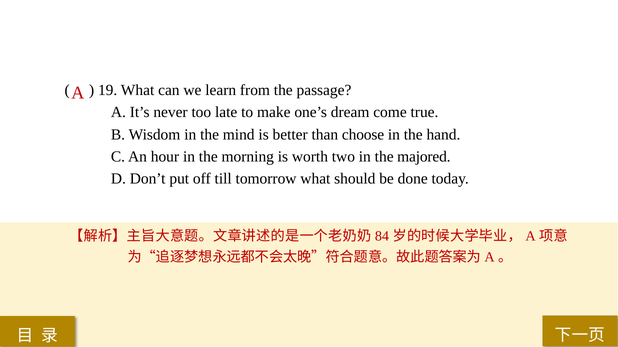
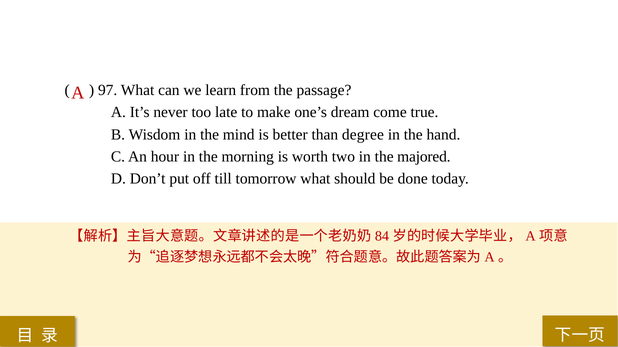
19: 19 -> 97 (108, 90)
choose: choose -> degree (363, 135)
